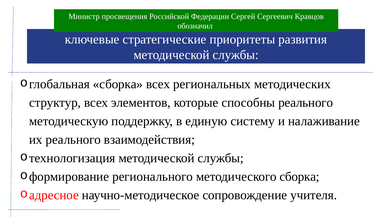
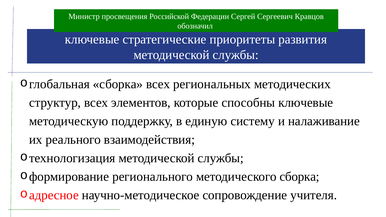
способны реального: реального -> ключевые (306, 103)
